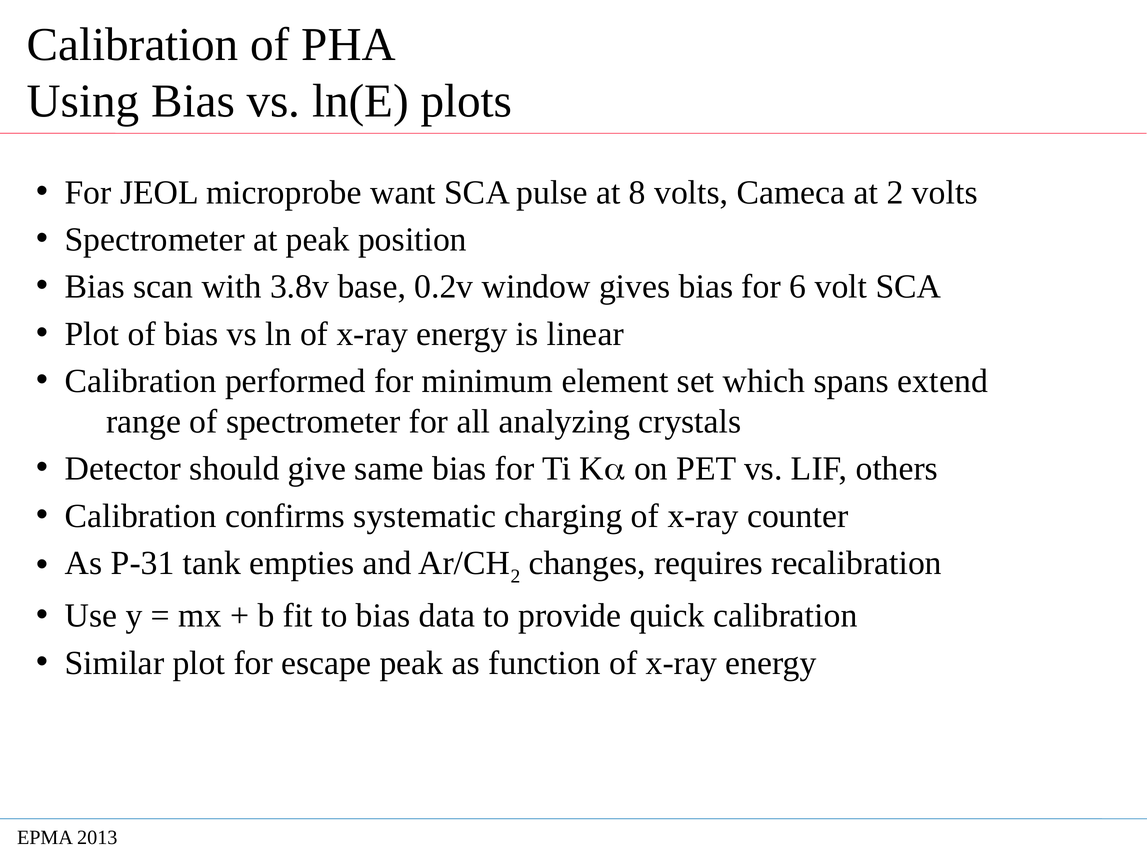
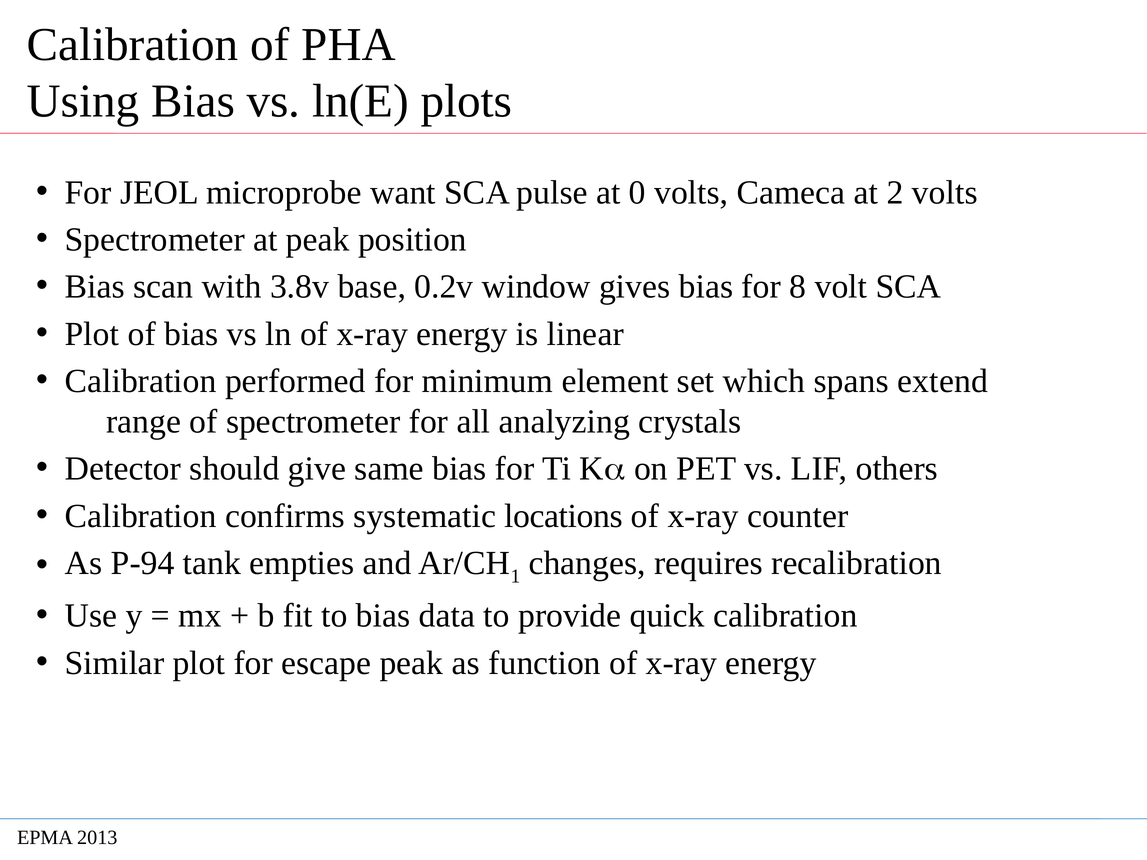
8: 8 -> 0 (637, 193)
6: 6 -> 8 (798, 287)
charging: charging -> locations (564, 516)
P-31: P-31 -> P-94 (143, 564)
2: 2 -> 1 (515, 577)
